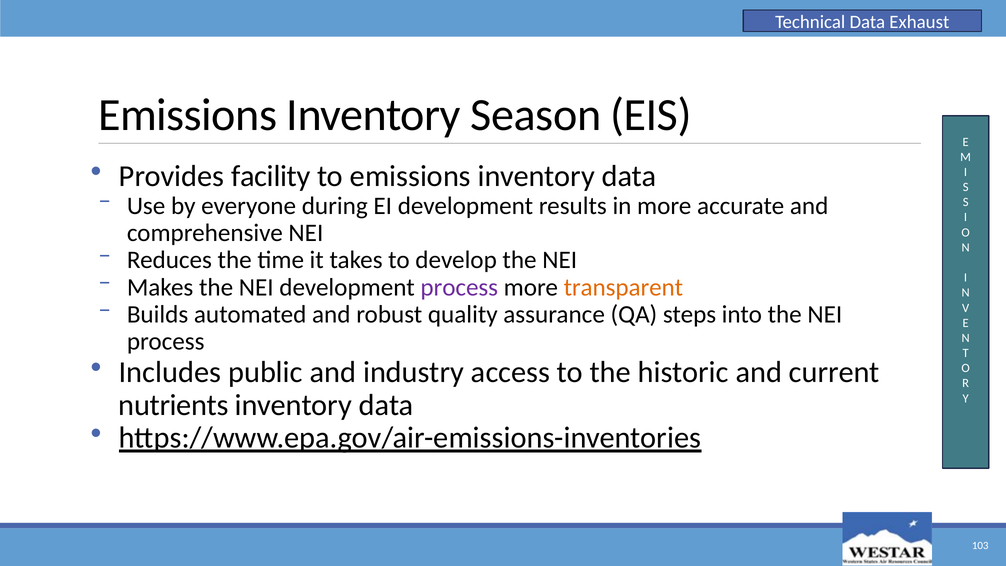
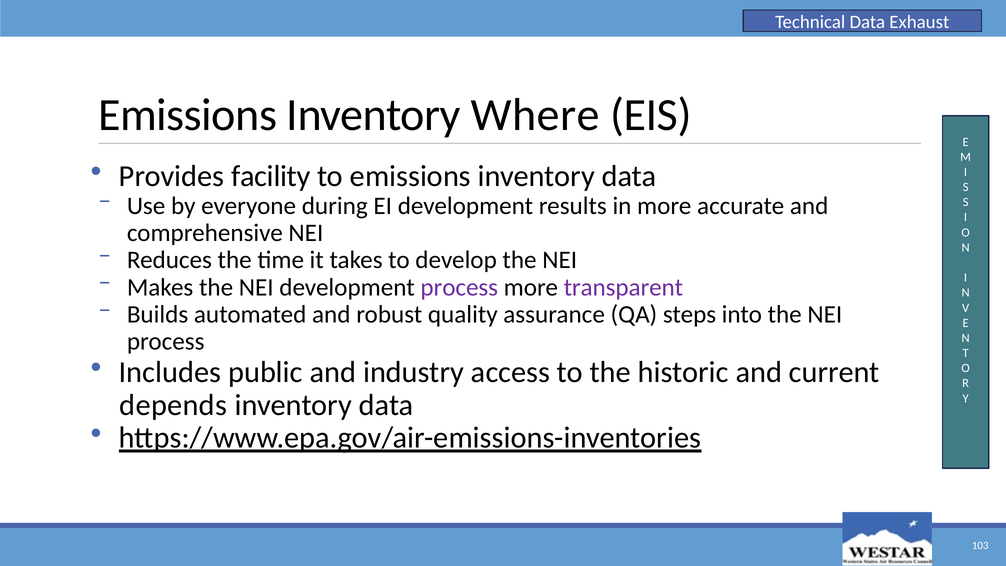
Season: Season -> Where (535, 115)
transparent colour: orange -> purple (623, 287)
nutrients: nutrients -> depends (173, 405)
